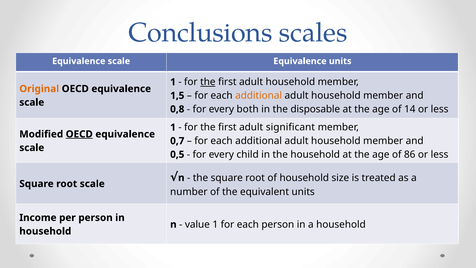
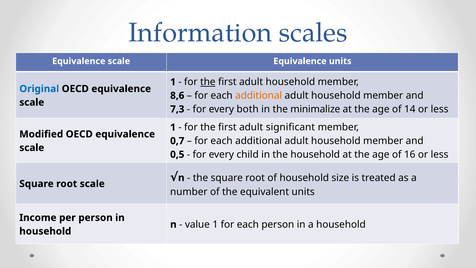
Conclusions: Conclusions -> Information (200, 33)
Original colour: orange -> blue (39, 89)
1,5: 1,5 -> 8,6 (177, 96)
0,8: 0,8 -> 7,3 (177, 109)
disposable: disposable -> minimalize (315, 109)
OECD underline: present -> none (79, 134)
86: 86 -> 16 (410, 154)
